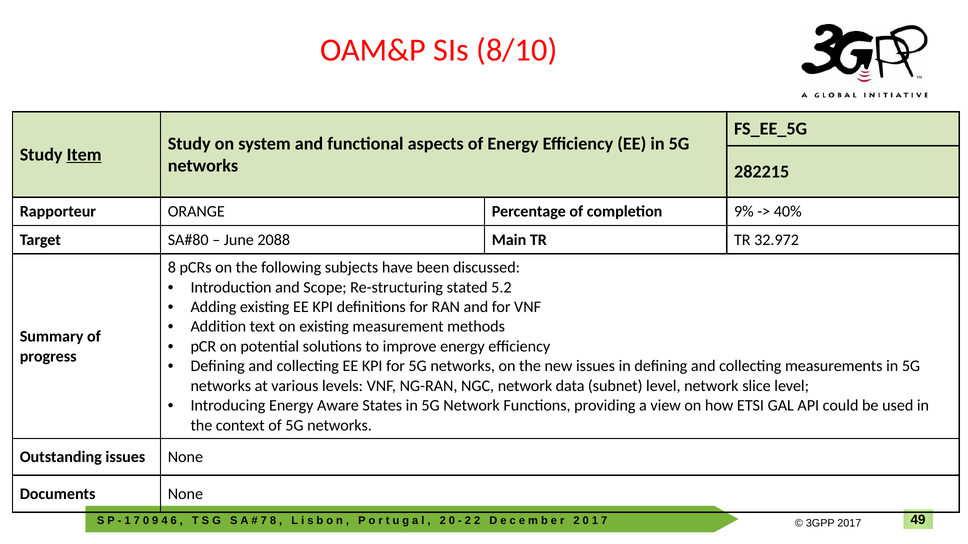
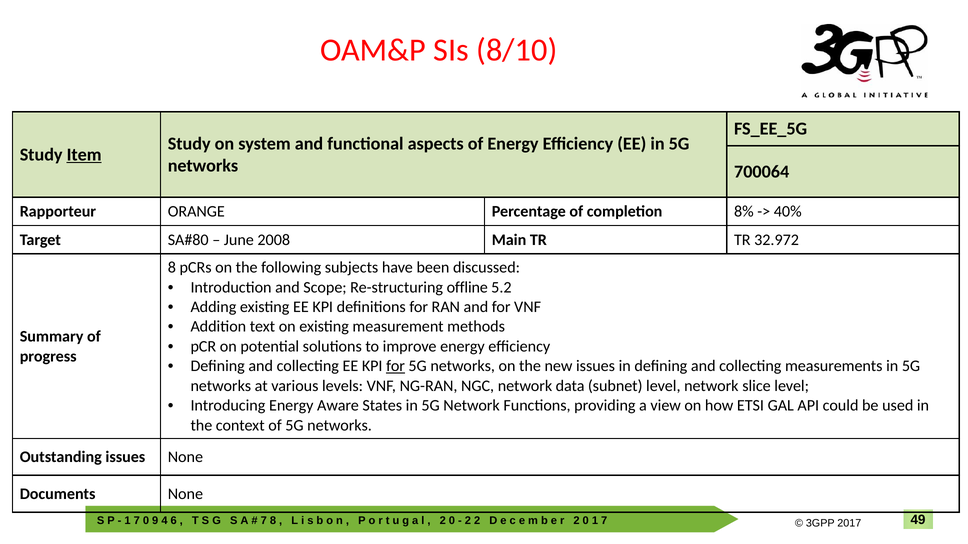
282215: 282215 -> 700064 (762, 172)
9%: 9% -> 8% (744, 212)
2088: 2088 -> 2008 (274, 240)
stated: stated -> offline (467, 288)
for underline: none -> present (396, 366)
